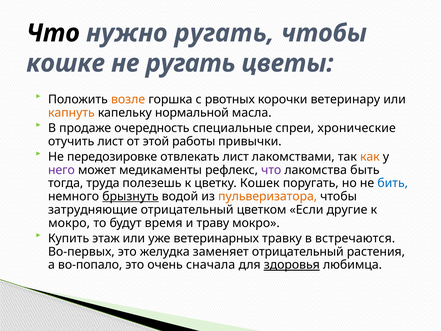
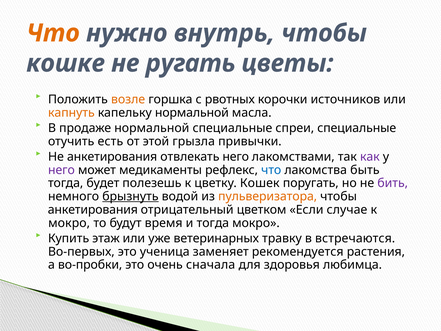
Что colour: black -> orange (53, 33)
нужно ругать: ругать -> внутрь (224, 33)
ветеринару: ветеринару -> источников (345, 99)
продаже очередность: очередность -> нормальной (152, 128)
спреи хронические: хронические -> специальные (357, 128)
отучить лист: лист -> есть (110, 141)
работы: работы -> грызла (194, 141)
Не передозировке: передозировке -> анкетирования (112, 157)
отвлекать лист: лист -> него (236, 157)
как colour: orange -> purple (370, 157)
что colour: purple -> blue (271, 170)
труда: труда -> будет (103, 183)
бить colour: blue -> purple (393, 183)
затрудняющие: затрудняющие -> анкетирования (93, 210)
другие: другие -> случае (347, 210)
и траву: траву -> тогда (213, 223)
желудка: желудка -> ученица (165, 251)
заменяет отрицательный: отрицательный -> рекомендуется (298, 251)
во-попало: во-попало -> во-пробки (90, 265)
здоровья underline: present -> none (292, 265)
